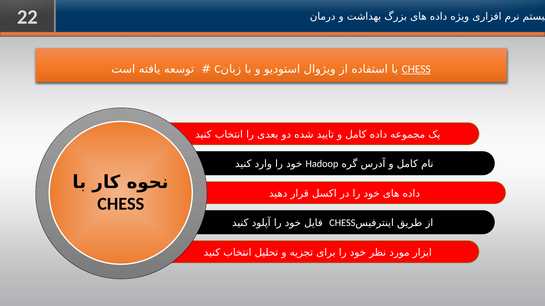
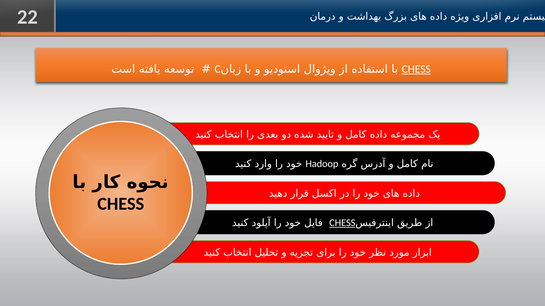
CHESS underline: none -> present (342, 223)
